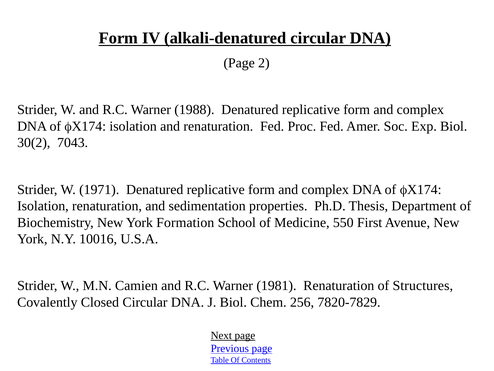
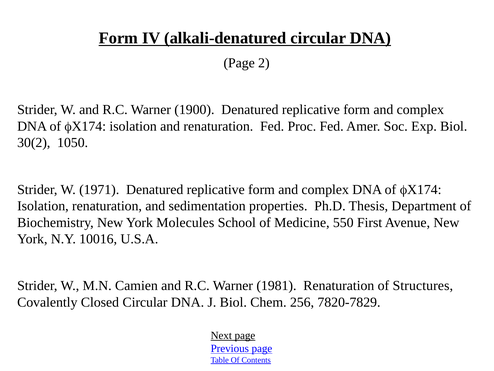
1988: 1988 -> 1900 (194, 110)
7043: 7043 -> 1050 (73, 143)
Formation: Formation -> Molecules (185, 222)
